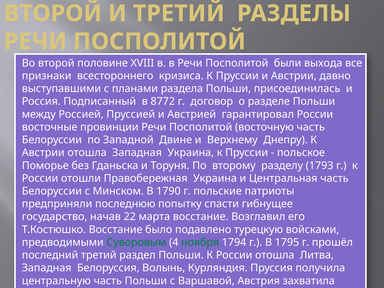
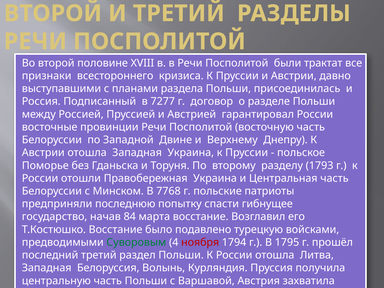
выхода: выхода -> трактат (323, 63)
8772: 8772 -> 7277 (163, 101)
1790: 1790 -> 7768 (168, 191)
22: 22 -> 84 (130, 217)
ноября colour: green -> red (200, 242)
